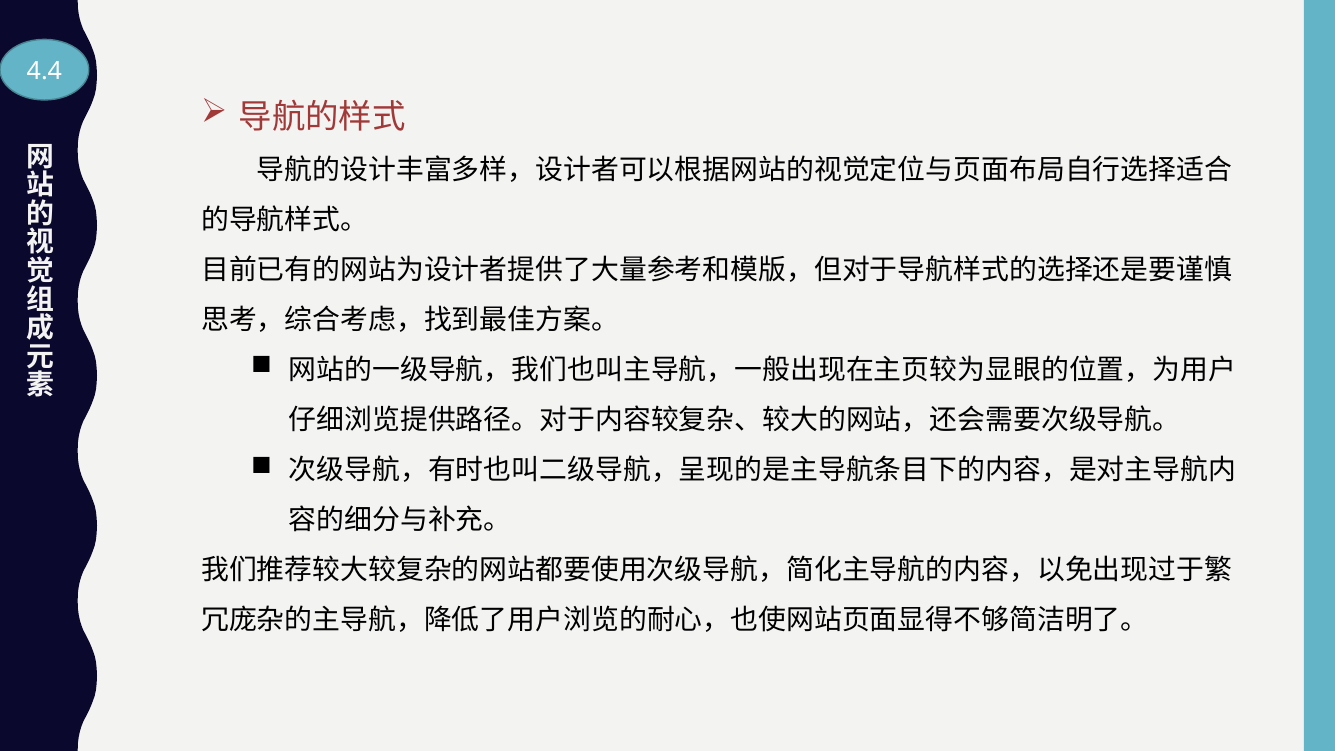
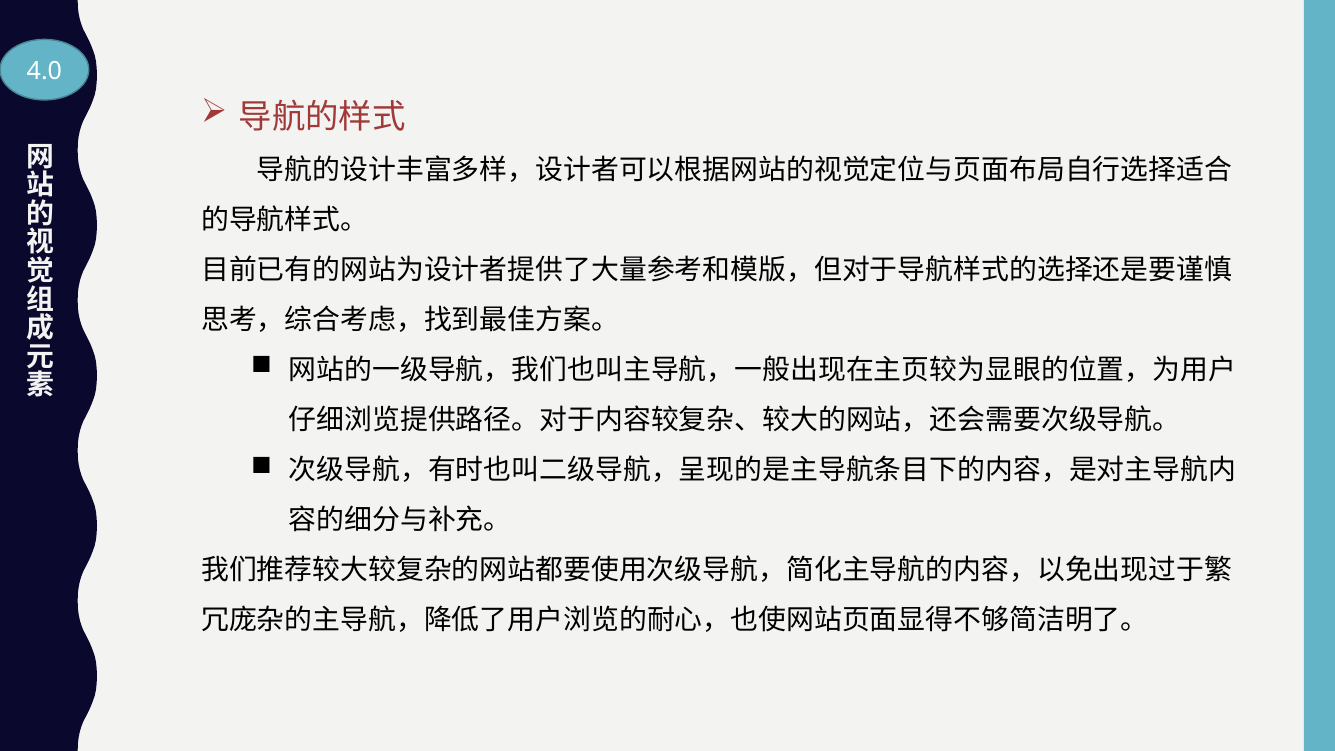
4.4: 4.4 -> 4.0 (44, 71)
